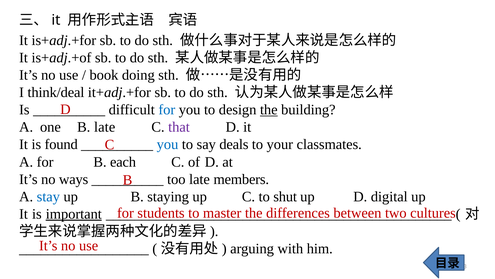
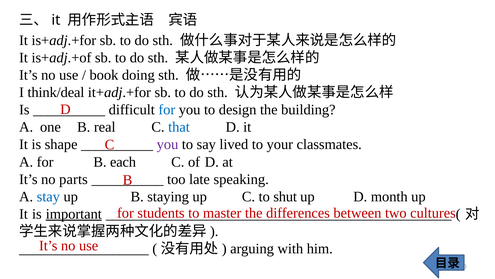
the underline: present -> none (269, 110)
B late: late -> real (105, 127)
that colour: purple -> blue (179, 127)
found: found -> shape (61, 144)
you colour: blue -> purple (167, 144)
deals: deals -> lived (234, 144)
ways: ways -> parts (73, 179)
members: members -> speaking (241, 179)
digital: digital -> month (389, 196)
